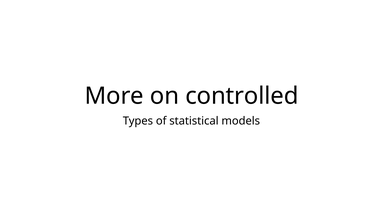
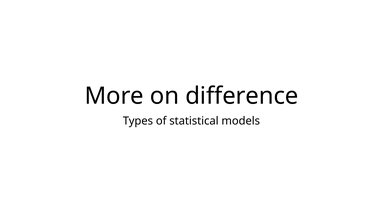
controlled: controlled -> difference (242, 96)
